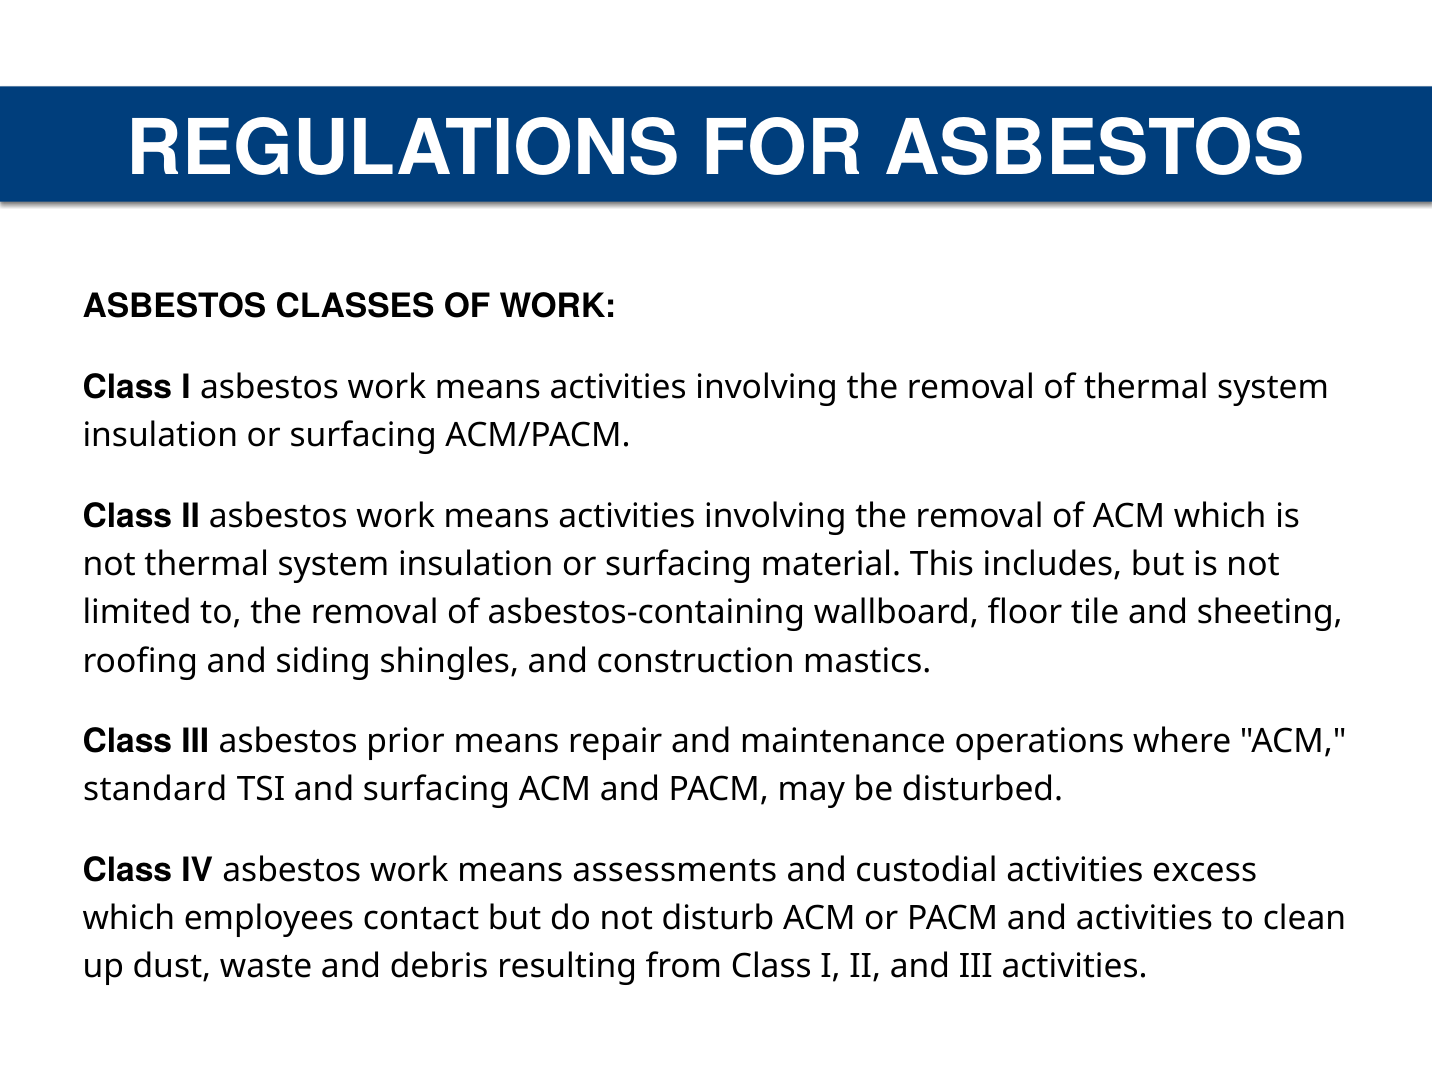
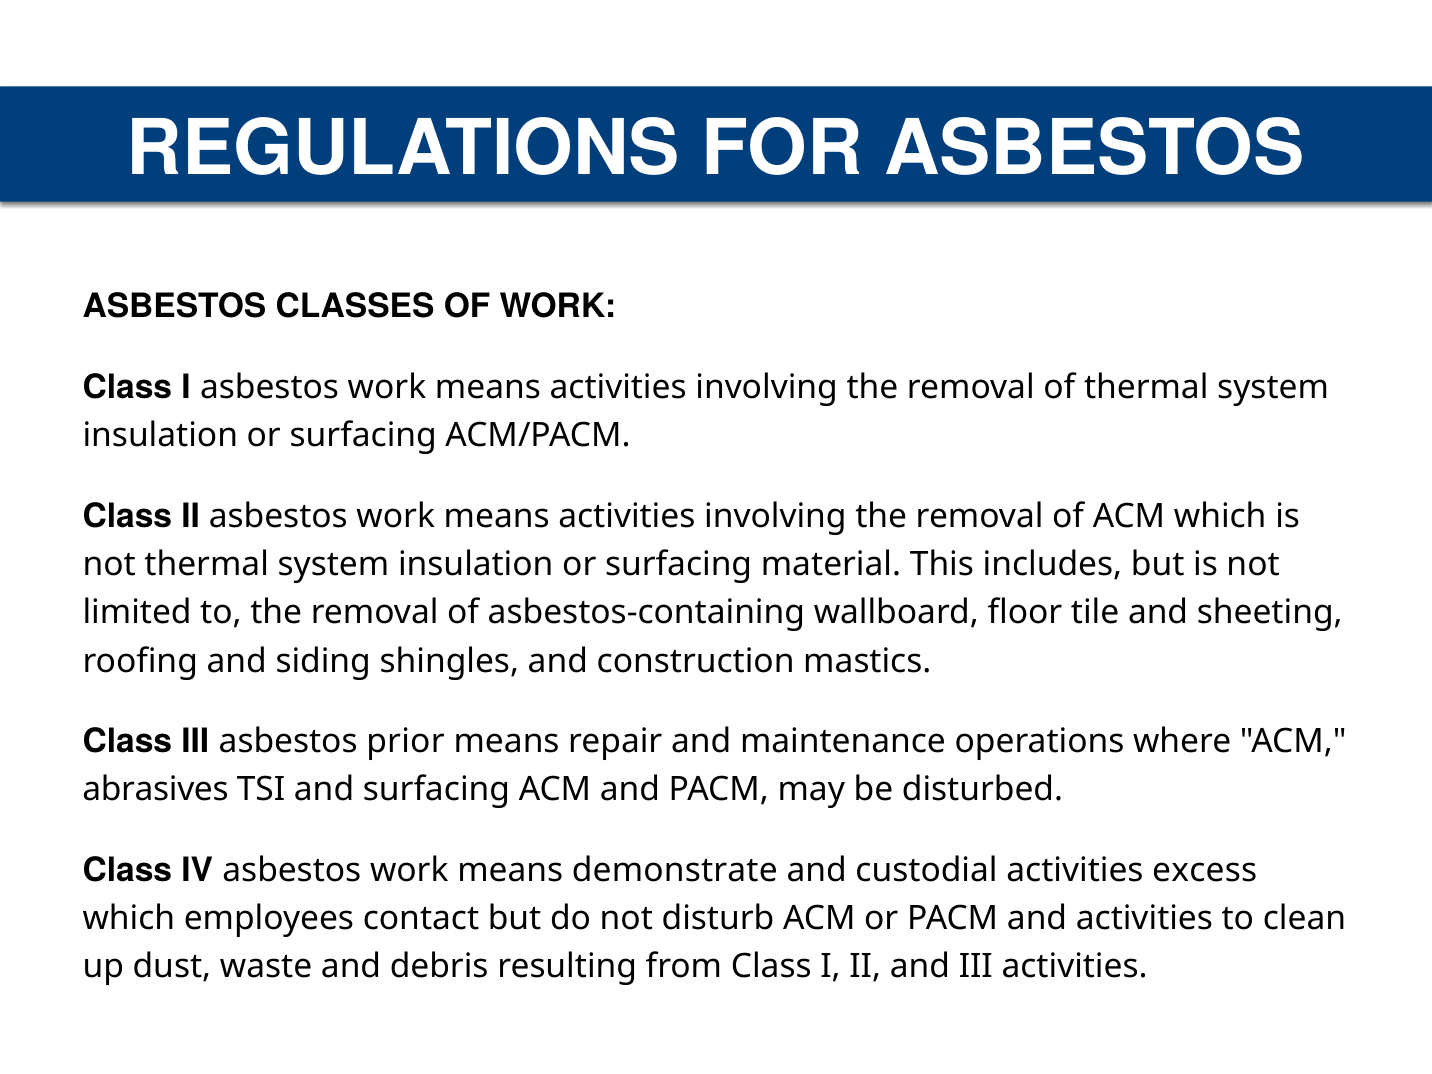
standard: standard -> abrasives (156, 790)
assessments: assessments -> demonstrate (675, 870)
